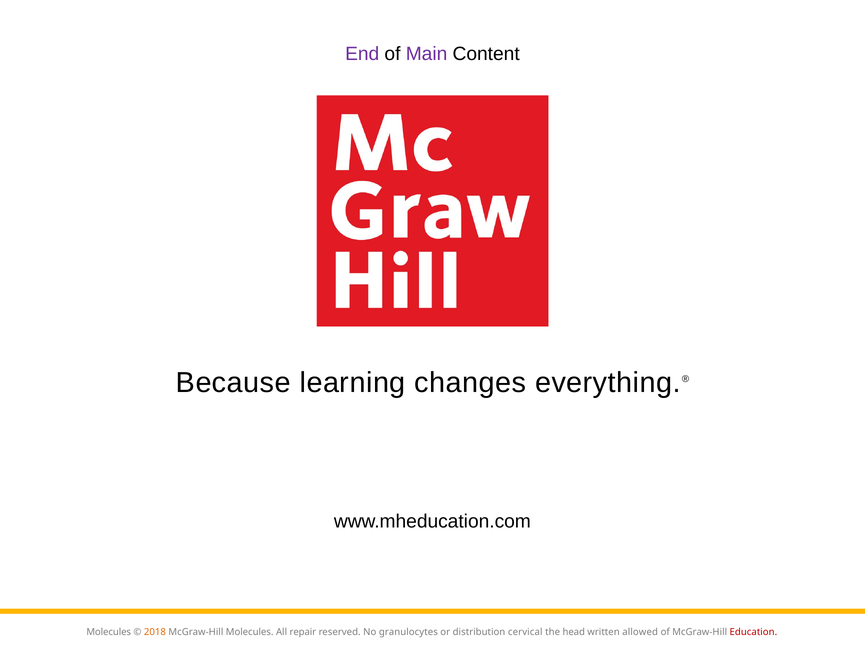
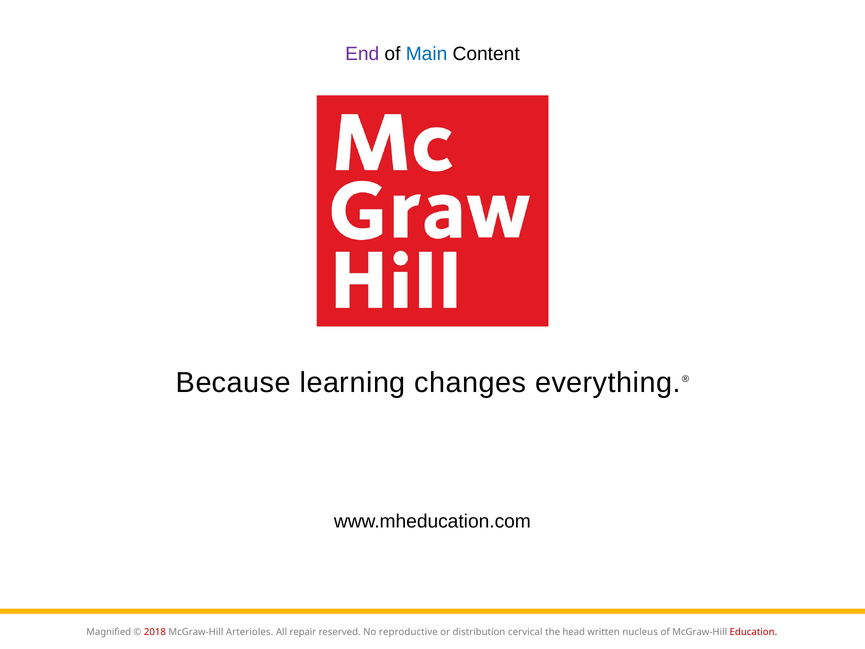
Main colour: purple -> blue (427, 54)
Molecules: Molecules -> Magnified (109, 632)
2018 colour: orange -> red (155, 632)
McGraw-Hill Molecules: Molecules -> Arterioles (250, 632)
granulocytes: granulocytes -> reproductive (408, 632)
allowed: allowed -> nucleus (640, 632)
